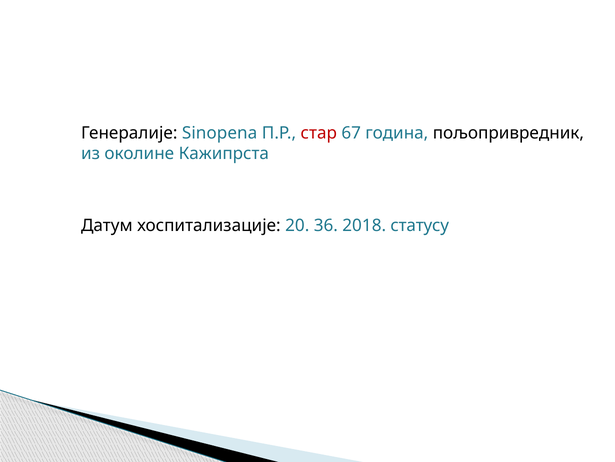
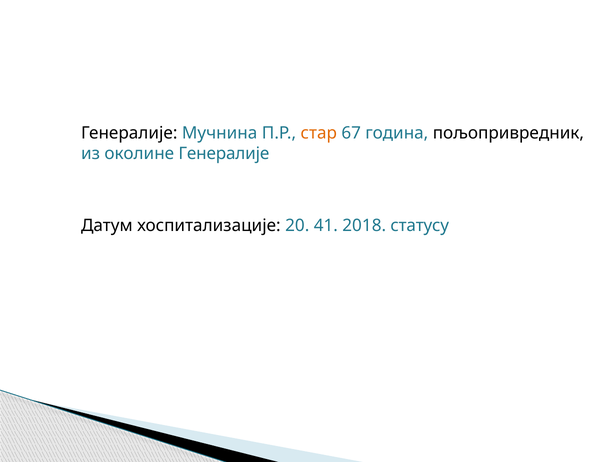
Sinopena: Sinopena -> Мучнина (220, 133)
стар colour: red -> orange (319, 133)
околине Кажипрста: Кажипрста -> Генералије (224, 153)
36: 36 -> 41 (326, 225)
